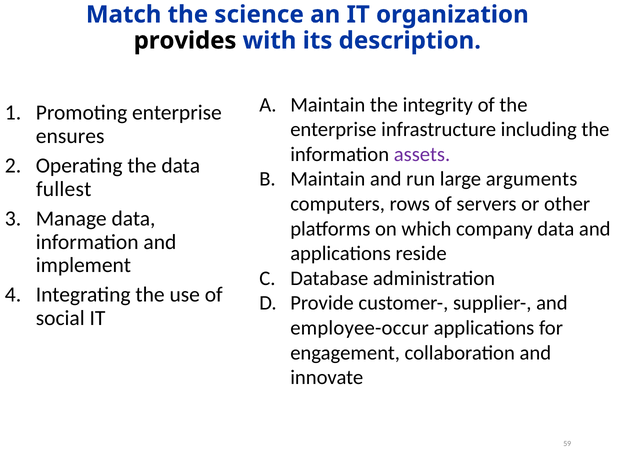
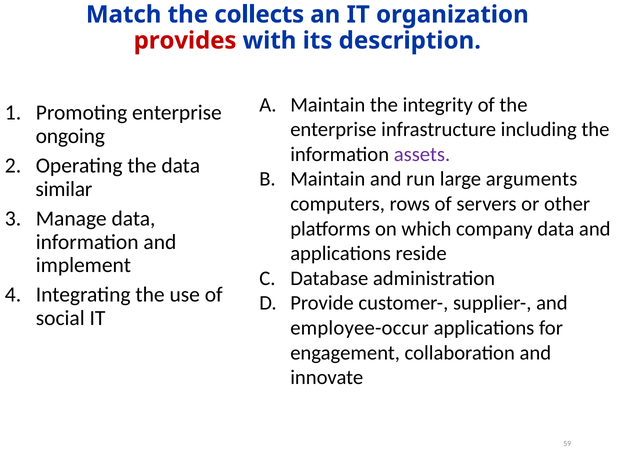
science: science -> collects (259, 15)
provides colour: black -> red (185, 41)
ensures: ensures -> ongoing (70, 136)
fullest: fullest -> similar (64, 189)
